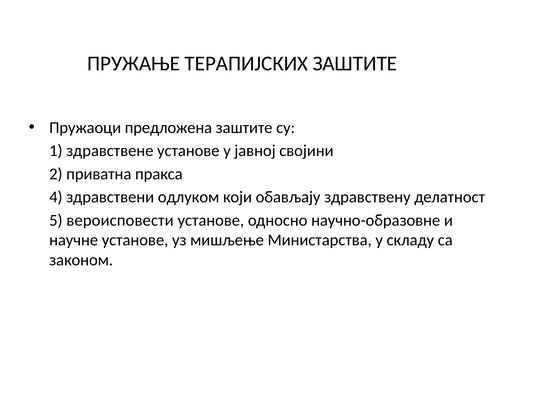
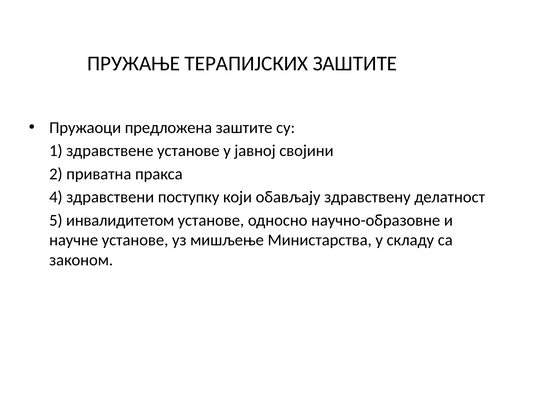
одлуком: одлуком -> поступку (189, 197)
вероисповести: вероисповести -> инвалидитетом (120, 220)
